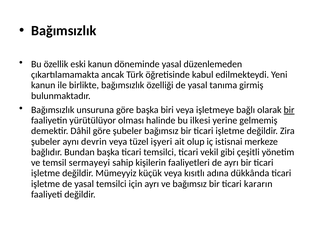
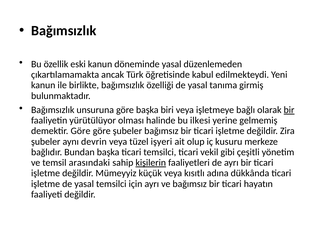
demektir Dâhil: Dâhil -> Göre (81, 131)
istisnai: istisnai -> kusuru (229, 141)
sermayeyi: sermayeyi -> arasındaki (89, 162)
kişilerin underline: none -> present (151, 162)
kararın: kararın -> hayatın (258, 183)
